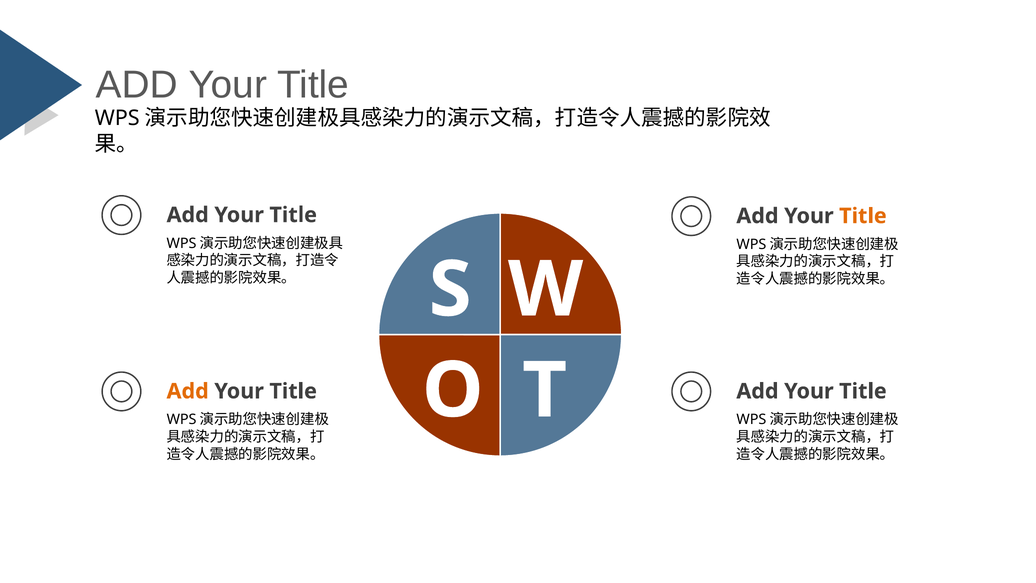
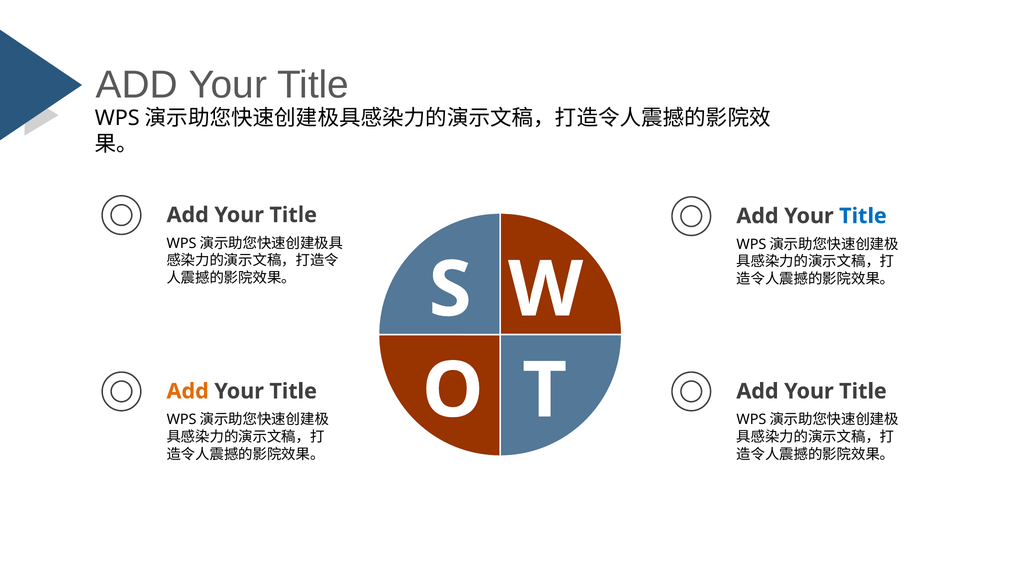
Title colour: orange -> blue (863, 216)
